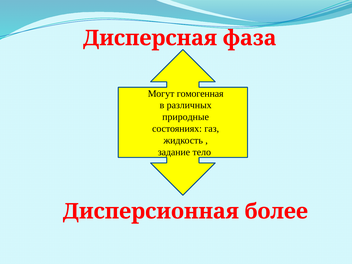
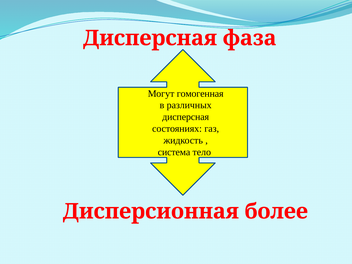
природные: природные -> дисперсная (186, 117)
задание: задание -> система (174, 152)
